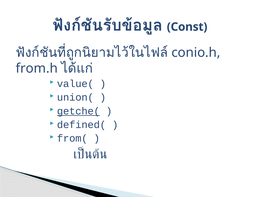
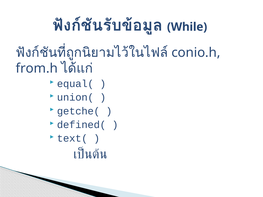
Const: Const -> While (187, 27)
value(: value( -> equal( (75, 84)
getche( underline: present -> none (78, 111)
from(: from( -> text( (72, 139)
